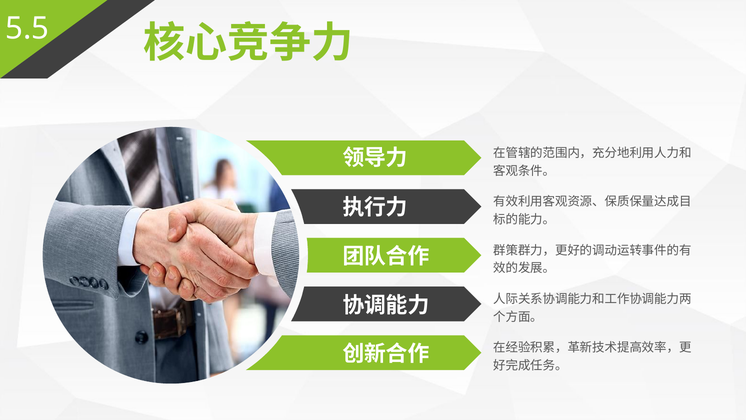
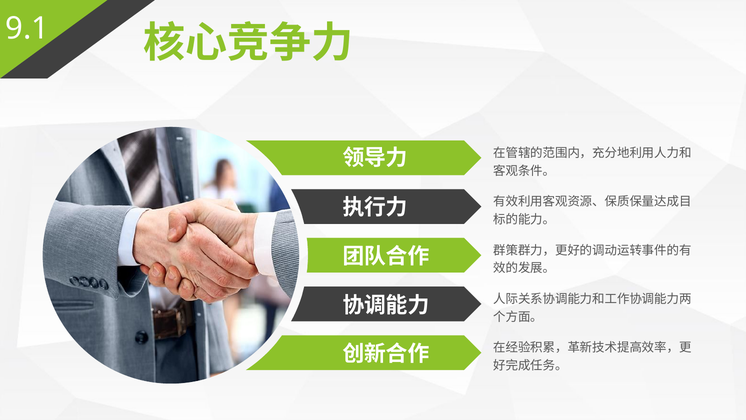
5.5: 5.5 -> 9.1 (27, 28)
